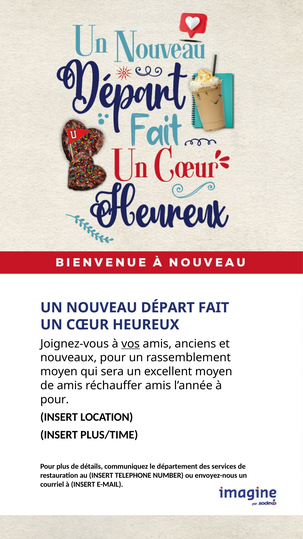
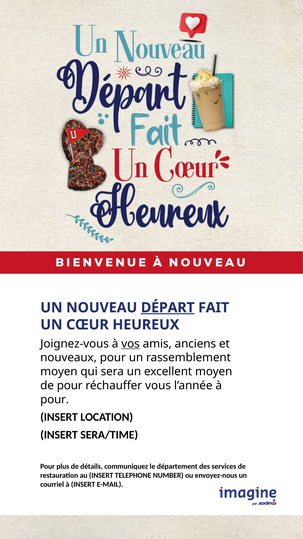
DÉPART underline: none -> present (168, 307)
de amis: amis -> pour (70, 385)
réchauffer amis: amis -> vous (158, 385)
PLUS/TIME: PLUS/TIME -> SERA/TIME (109, 434)
